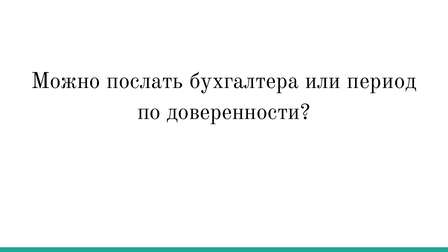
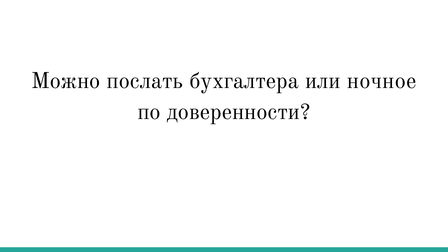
период: период -> ночное (382, 81)
